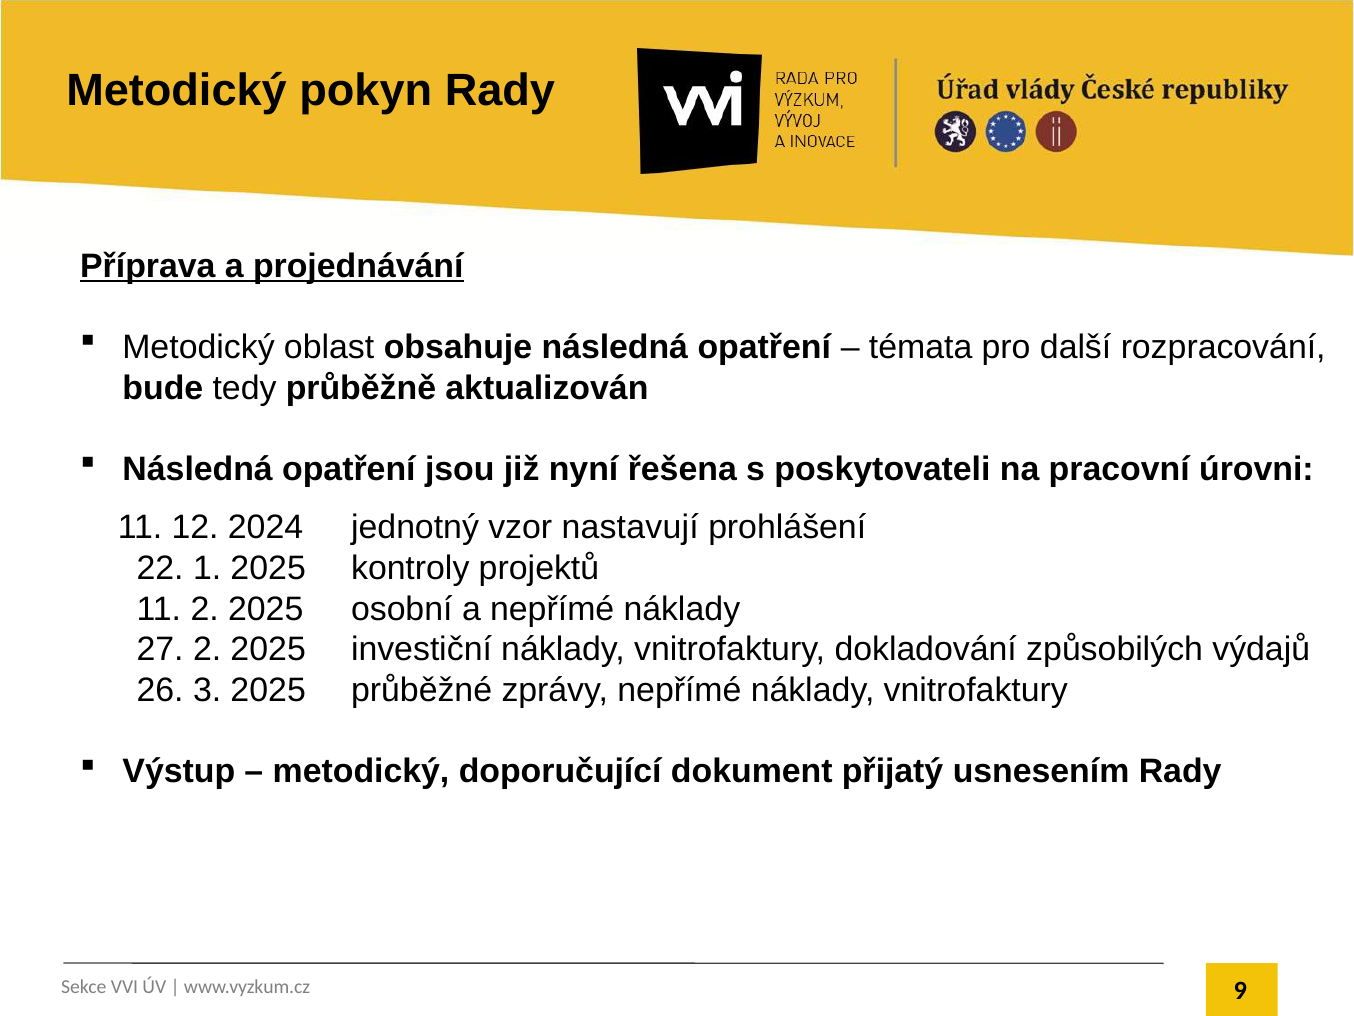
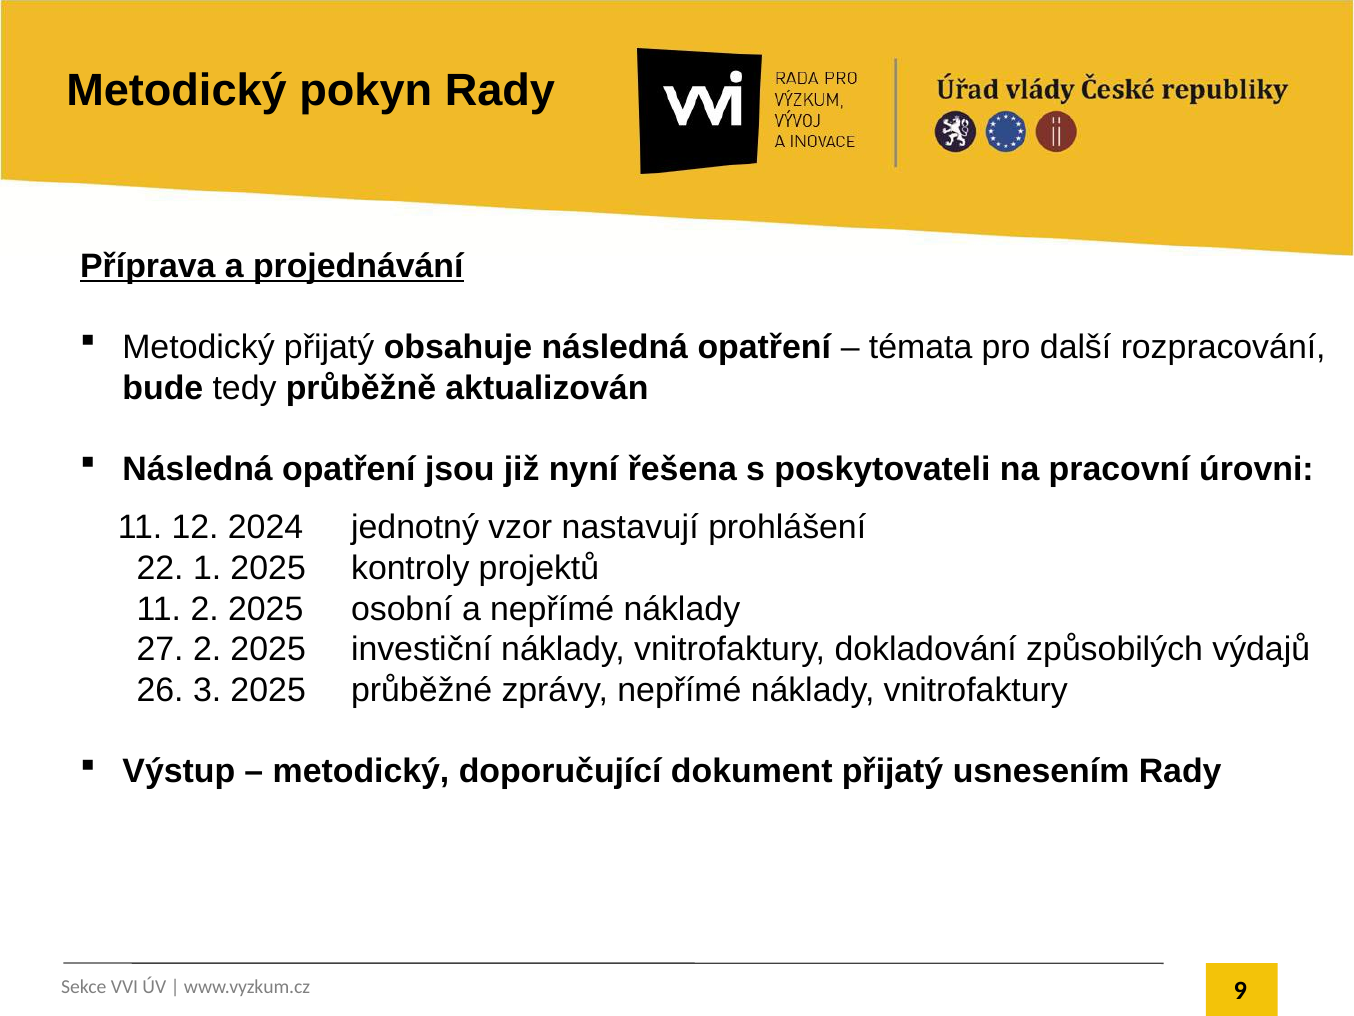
Metodický oblast: oblast -> přijatý (329, 347)
